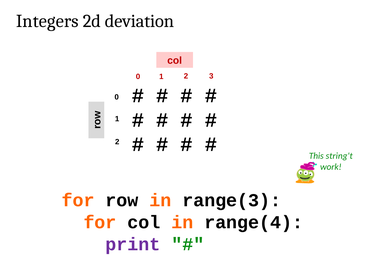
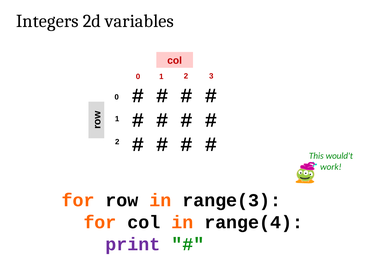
deviation: deviation -> variables (139, 21)
string't: string't -> would't (339, 156)
